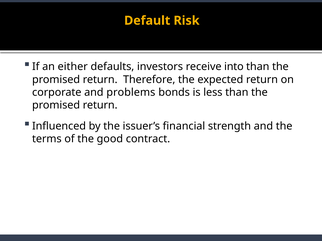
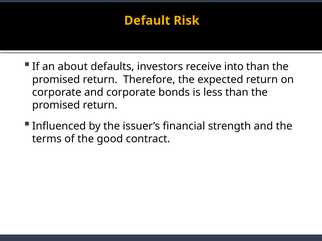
either: either -> about (73, 67)
and problems: problems -> corporate (131, 93)
